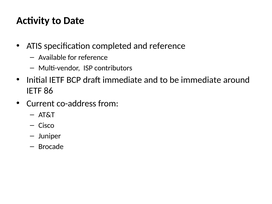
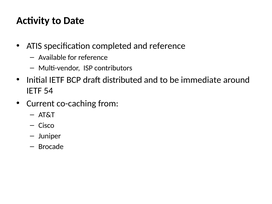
draft immediate: immediate -> distributed (122, 80)
86: 86 -> 54 (48, 91)
co-address: co-address -> co-caching (76, 103)
